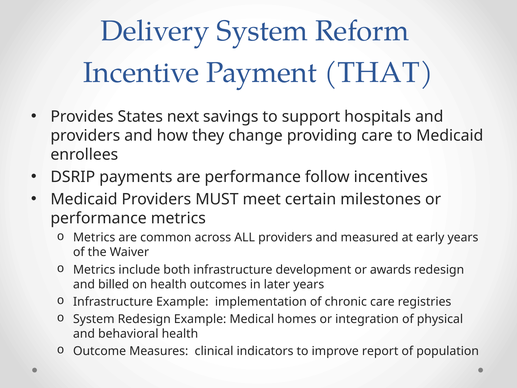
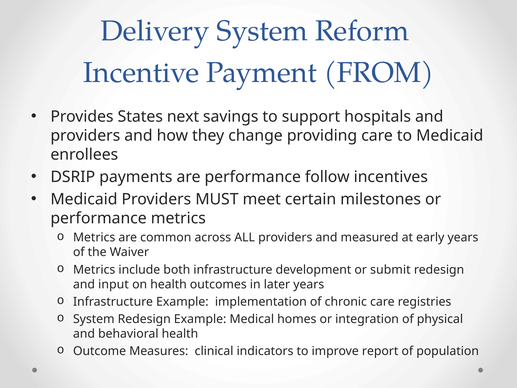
THAT: THAT -> FROM (379, 73)
awards: awards -> submit (390, 270)
billed: billed -> input (113, 284)
